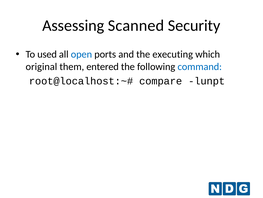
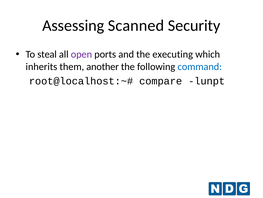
used: used -> steal (47, 54)
open colour: blue -> purple (81, 54)
original: original -> inherits (41, 66)
entered: entered -> another (103, 66)
